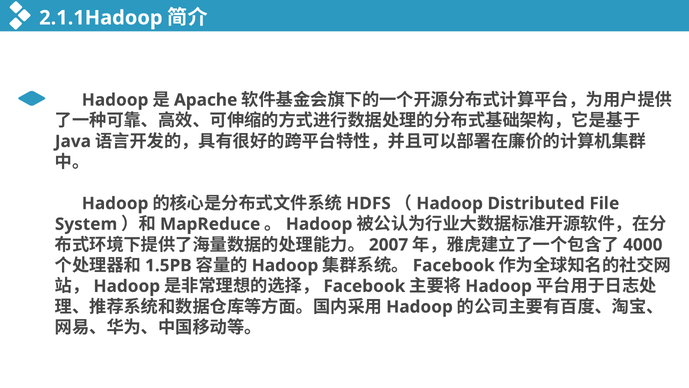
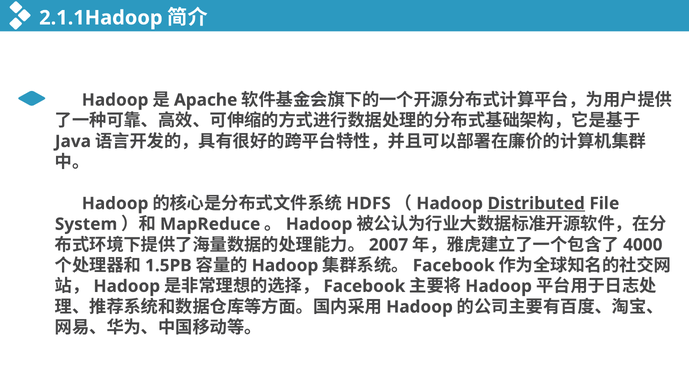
Distributed underline: none -> present (536, 203)
